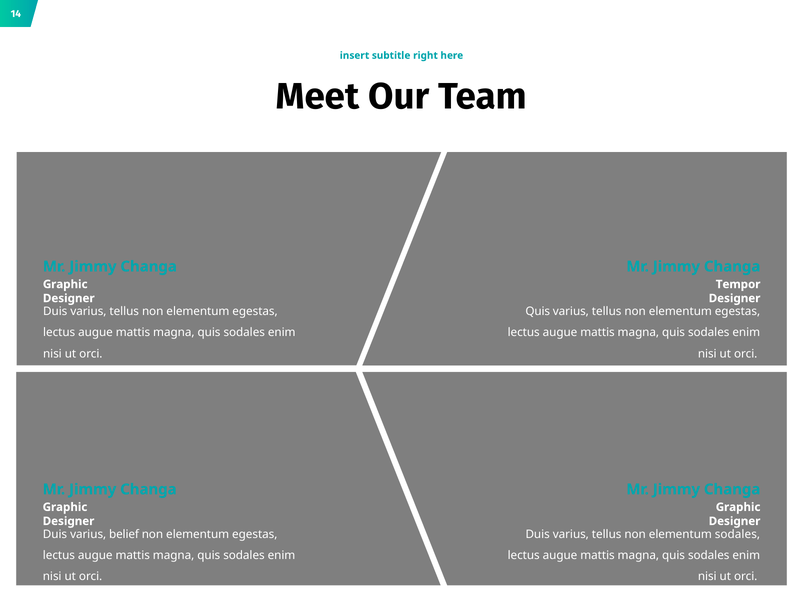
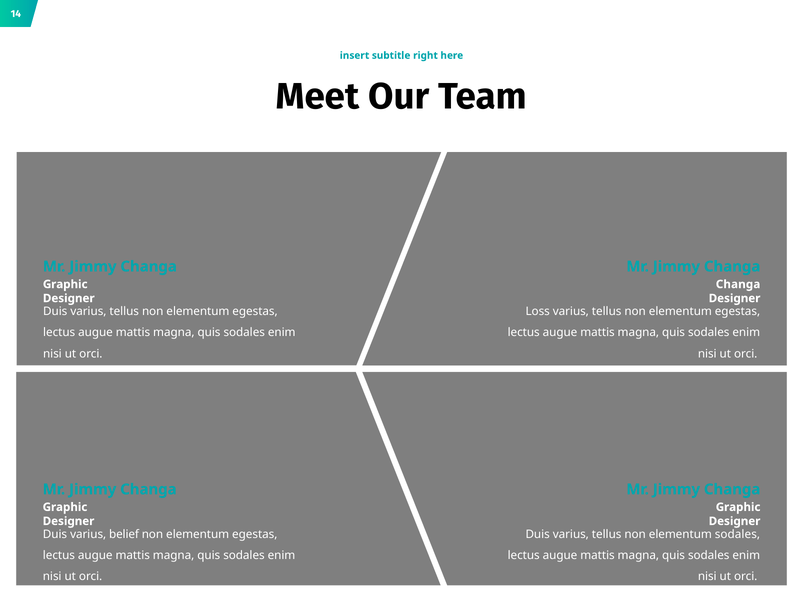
Tempor: Tempor -> Changa (738, 284)
Quis: Quis -> Loss (538, 312)
